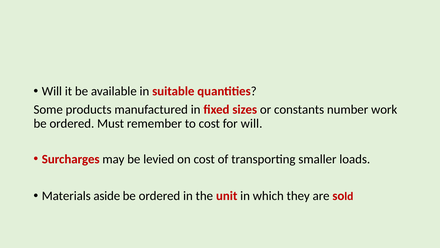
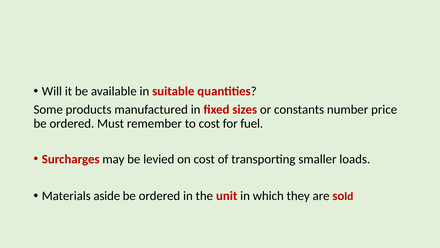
work: work -> price (384, 110)
for will: will -> fuel (252, 123)
